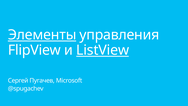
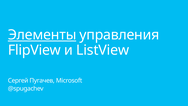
ListView underline: present -> none (103, 50)
